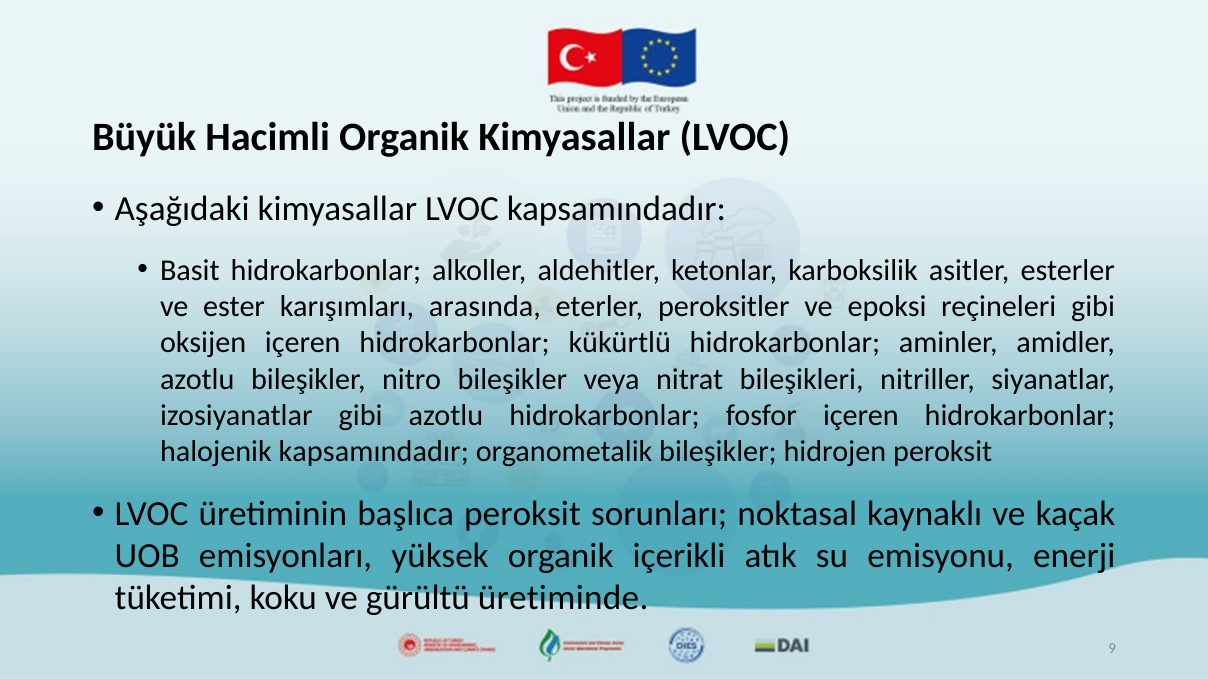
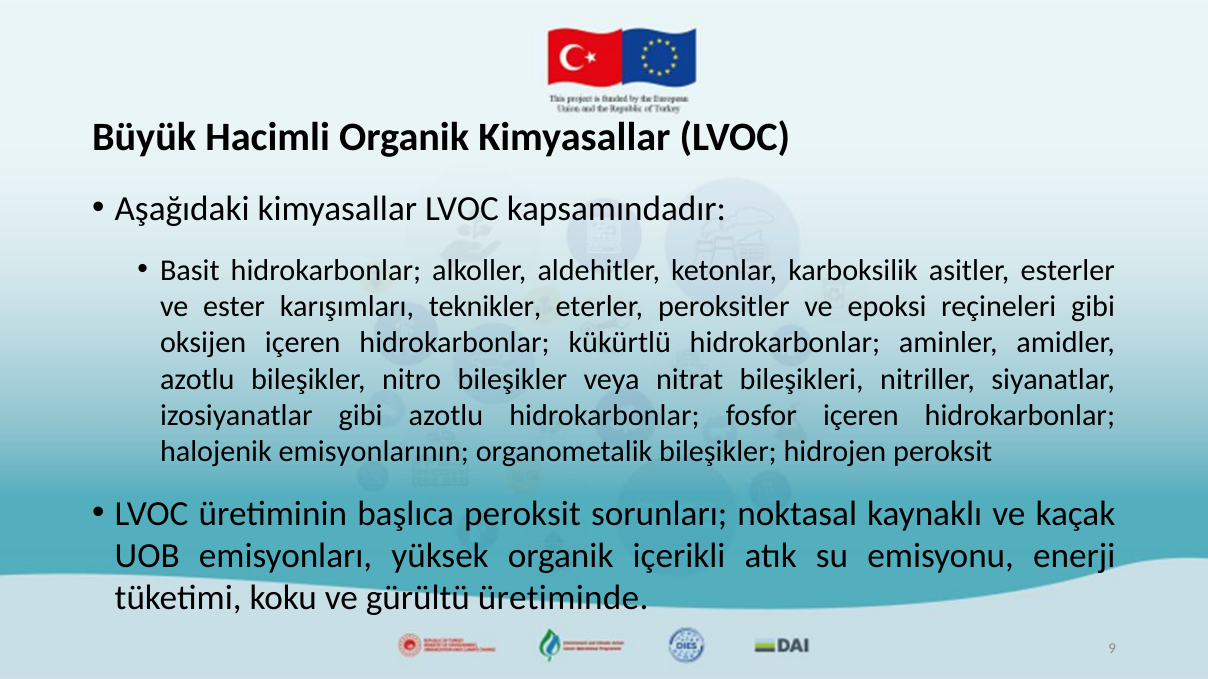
arasında: arasında -> teknikler (485, 307)
halojenik kapsamındadır: kapsamındadır -> emisyonlarının (374, 452)
